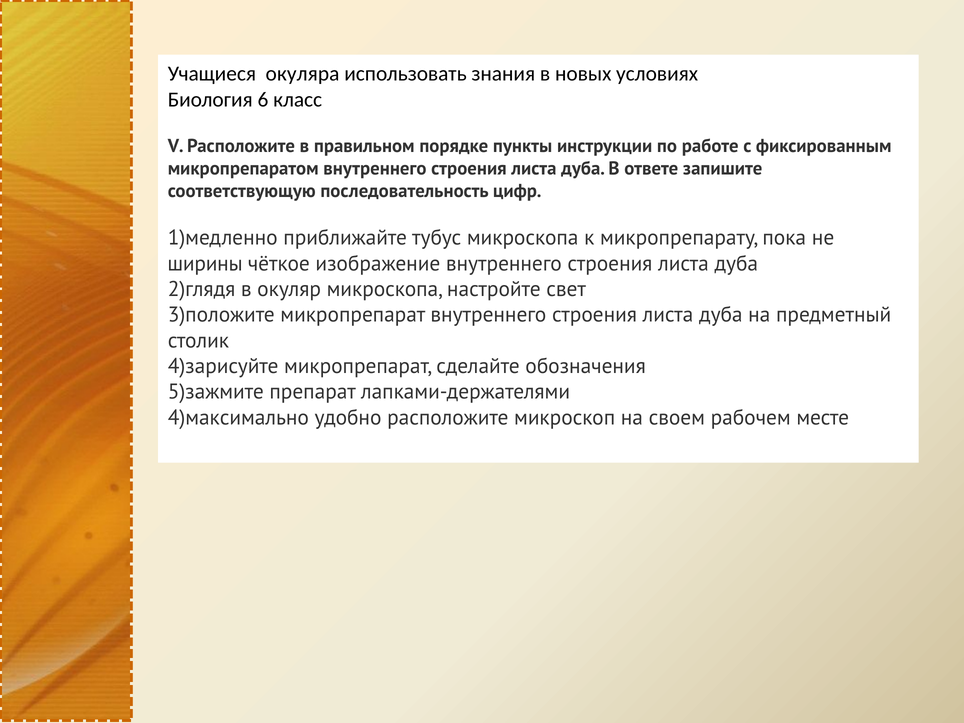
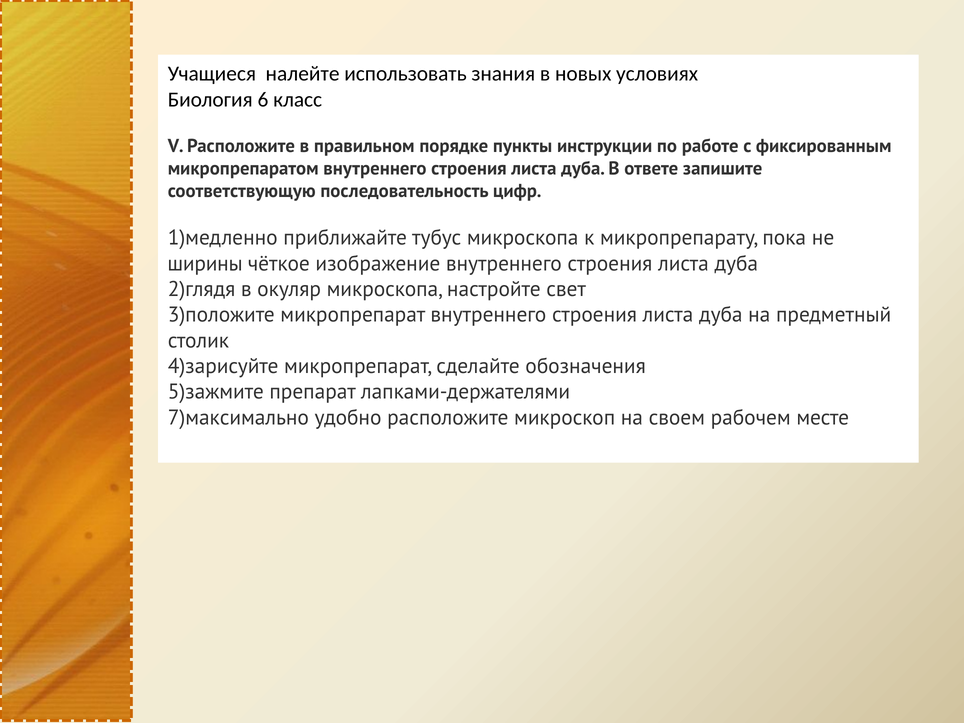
окуляра: окуляра -> налейте (303, 74)
4)максимально: 4)максимально -> 7)максимально (238, 418)
